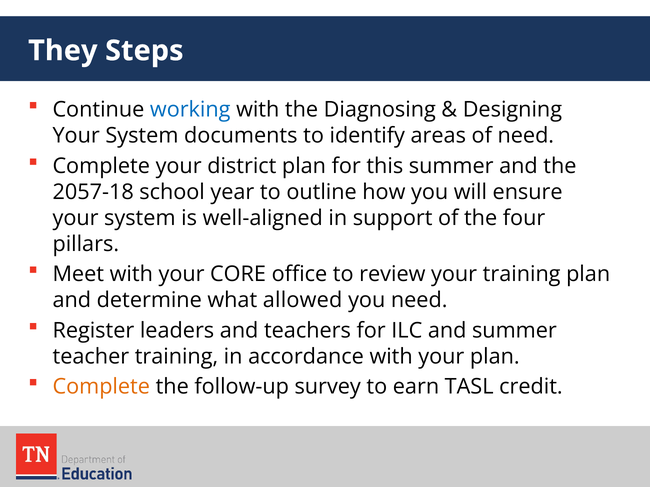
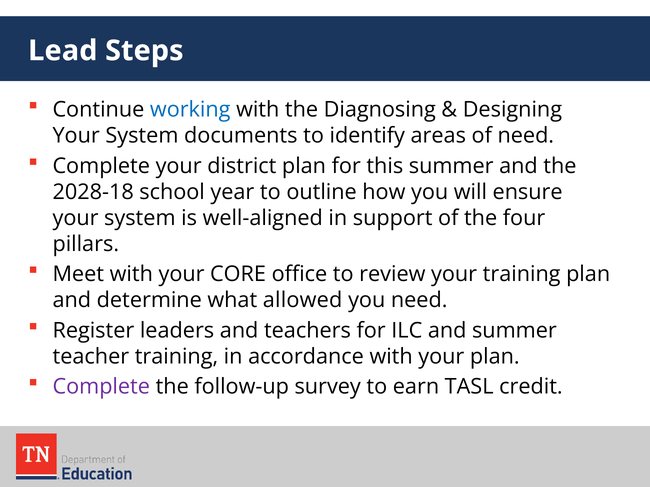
They: They -> Lead (63, 51)
2057-18: 2057-18 -> 2028-18 (93, 192)
Complete colour: orange -> purple (101, 387)
